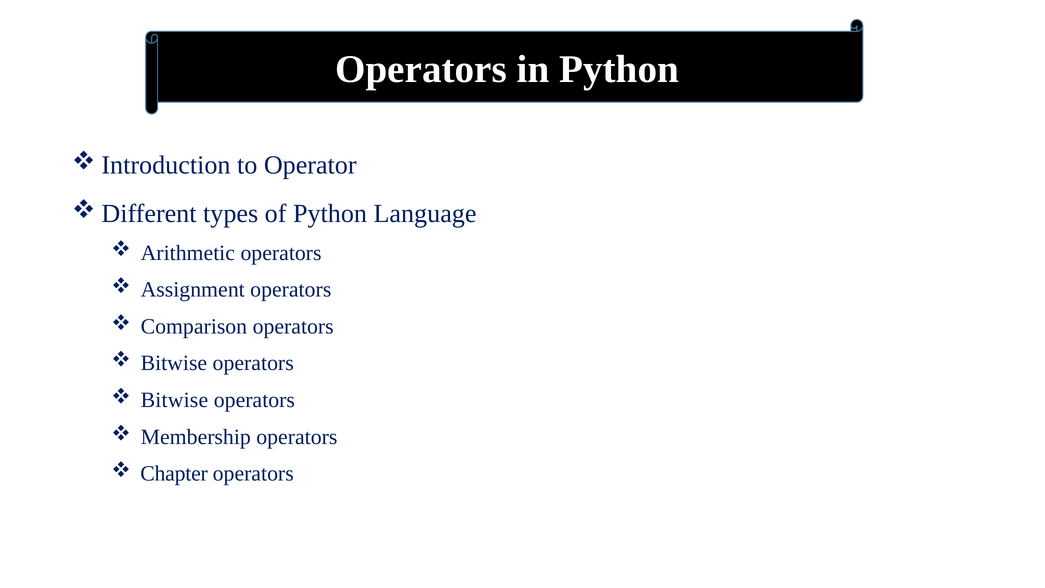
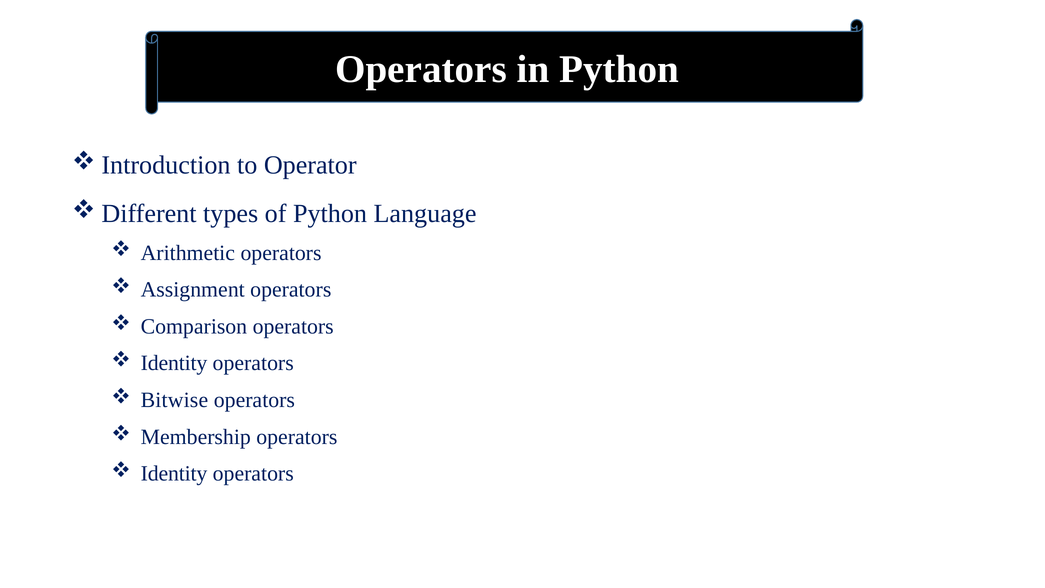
Bitwise: Bitwise -> Identity (174, 363)
Chapter: Chapter -> Identity (174, 474)
